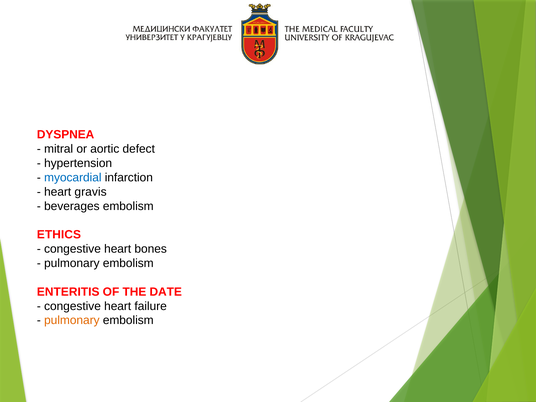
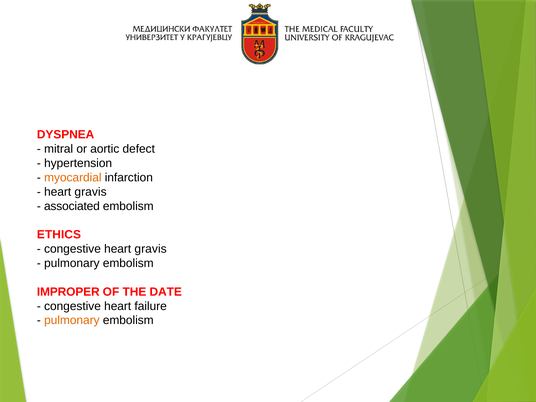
myocardial colour: blue -> orange (73, 178)
beverages: beverages -> associated (72, 206)
congestive heart bones: bones -> gravis (151, 249)
ENTERITIS: ENTERITIS -> IMPROPER (68, 292)
